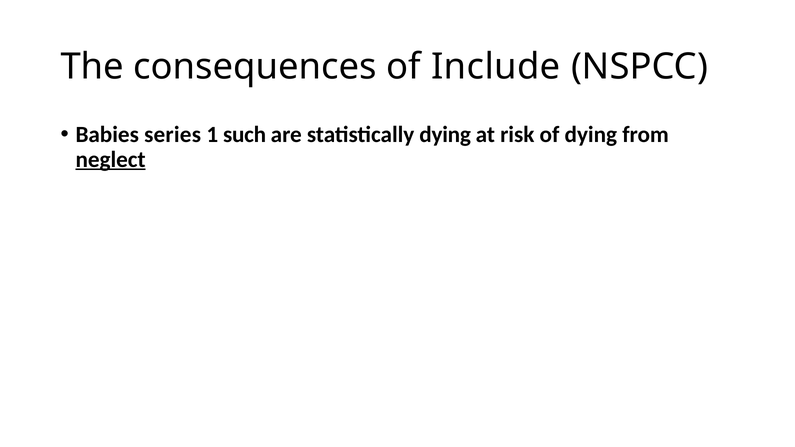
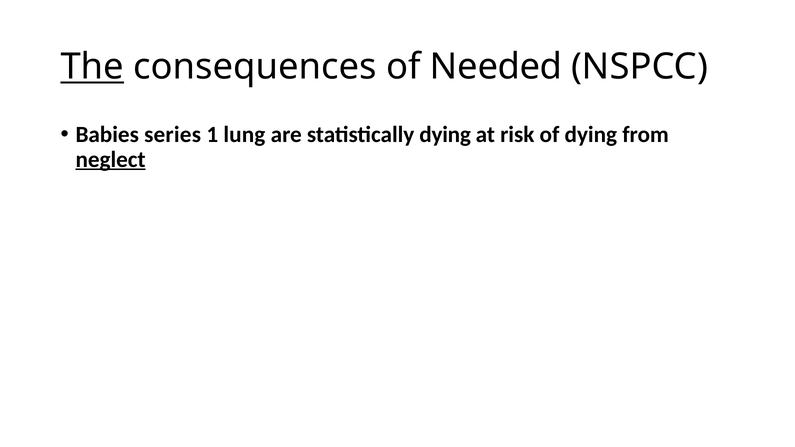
The underline: none -> present (92, 67)
Include: Include -> Needed (496, 67)
such: such -> lung (244, 134)
